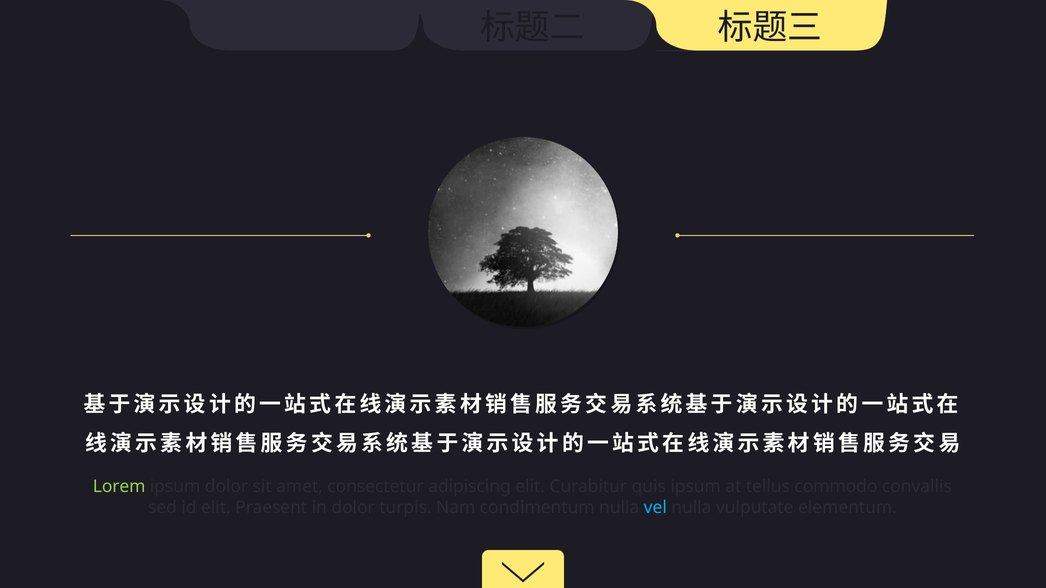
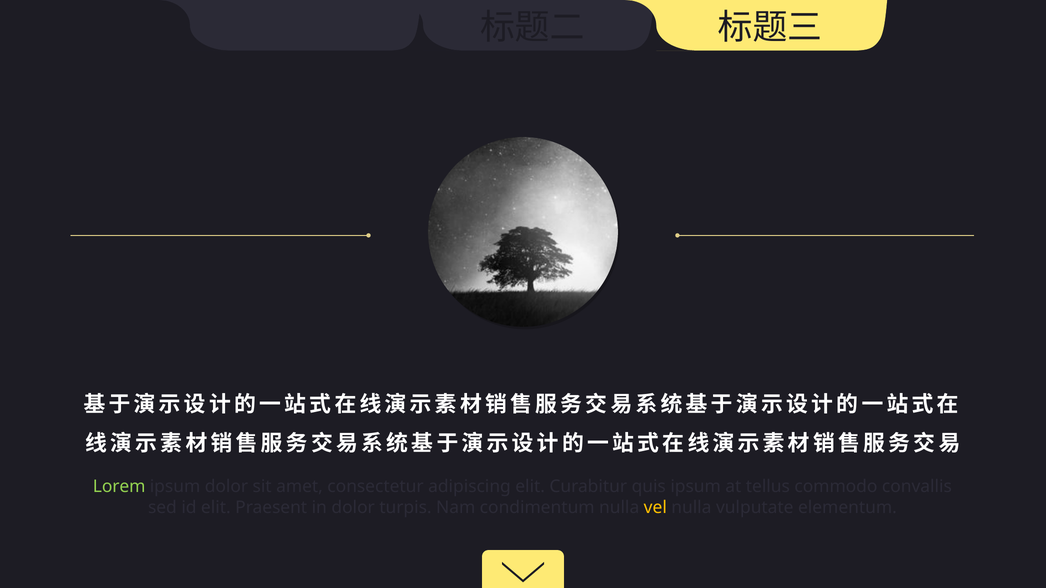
vel colour: light blue -> yellow (655, 508)
